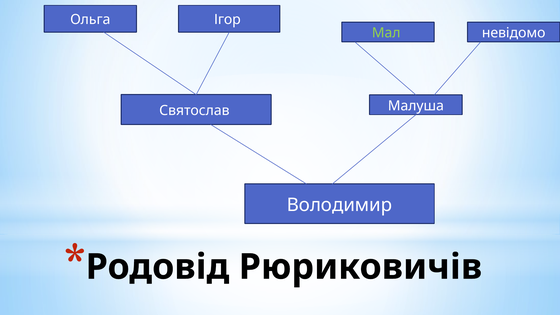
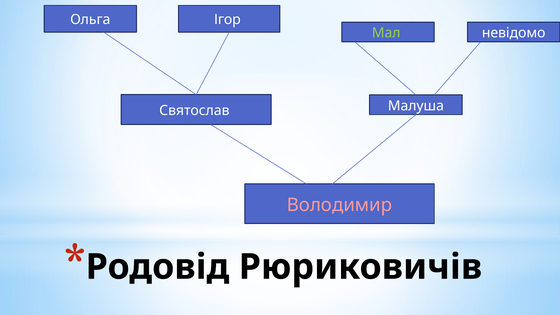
Володимир colour: white -> pink (340, 205)
